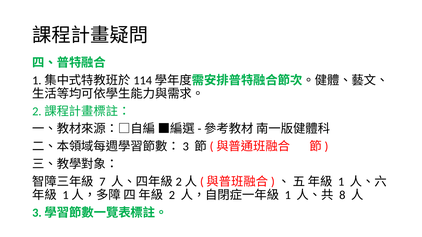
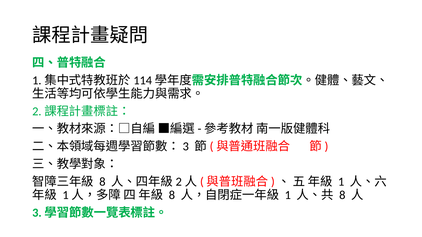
7: 7 -> 8 (102, 182)
2: 2 -> 8 (172, 195)
